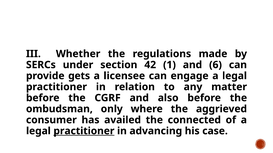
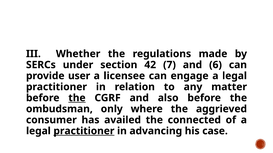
1: 1 -> 7 (169, 65)
gets: gets -> user (79, 76)
the underline: none -> present (77, 98)
